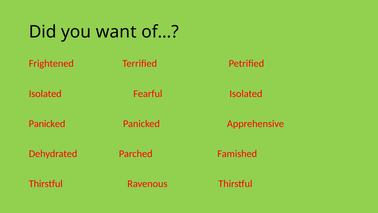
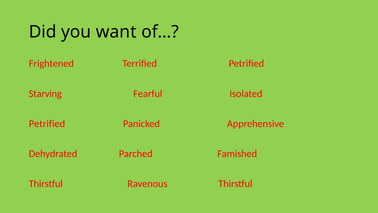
Isolated: Isolated -> Starving (45, 93)
Panicked: Panicked -> Petrified (47, 123)
